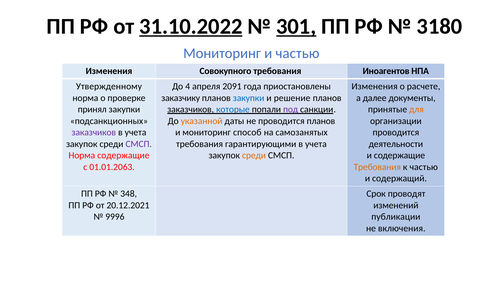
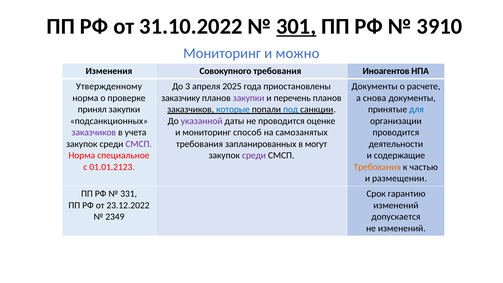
31.10.2022 underline: present -> none (191, 26)
3180: 3180 -> 3910 (439, 26)
и частью: частью -> можно (297, 53)
4: 4 -> 3 (188, 86)
2091: 2091 -> 2025 (232, 86)
Изменения: Изменения -> Документы (375, 86)
закупки colour: blue -> purple (249, 98)
решение: решение -> перечень (292, 98)
далее: далее -> снова (375, 98)
под colour: purple -> blue (291, 109)
для colour: orange -> blue (416, 109)
указанной colour: orange -> purple (202, 121)
проводится планов: планов -> оценке (321, 121)
гарантирующими: гарантирующими -> запланированных (261, 144)
учета: учета -> могут (316, 144)
Норма содержащие: содержащие -> специальное (123, 155)
среди colour: orange -> purple (254, 155)
01.01.2063: 01.01.2063 -> 01.01.2123 (112, 167)
содержащий: содержащий -> размещении (399, 178)
348: 348 -> 331 (129, 194)
проводят: проводят -> гарантию (407, 194)
20.12.2021: 20.12.2021 -> 23.12.2022 (128, 205)
9996: 9996 -> 2349 (115, 217)
публикации: публикации -> допускается (396, 217)
не включения: включения -> изменений (402, 228)
